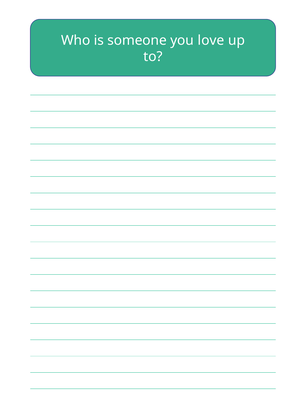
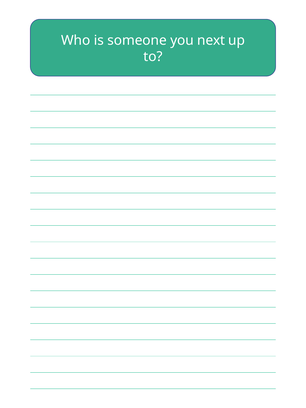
love: love -> next (211, 40)
